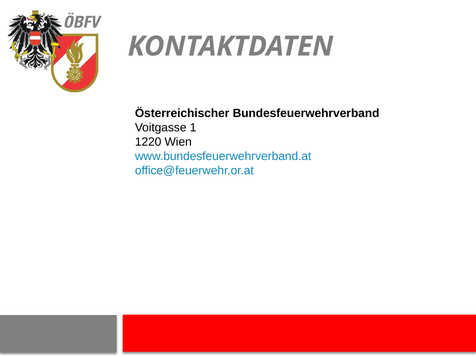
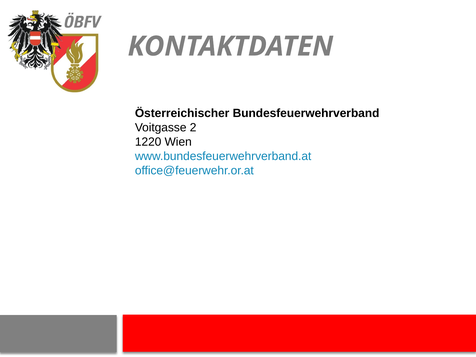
1: 1 -> 2 (193, 128)
